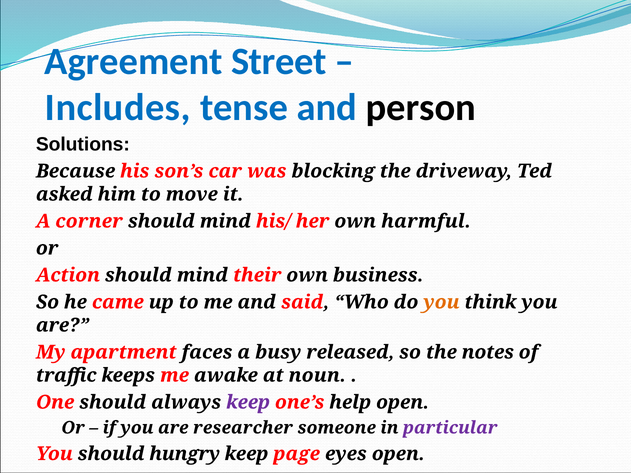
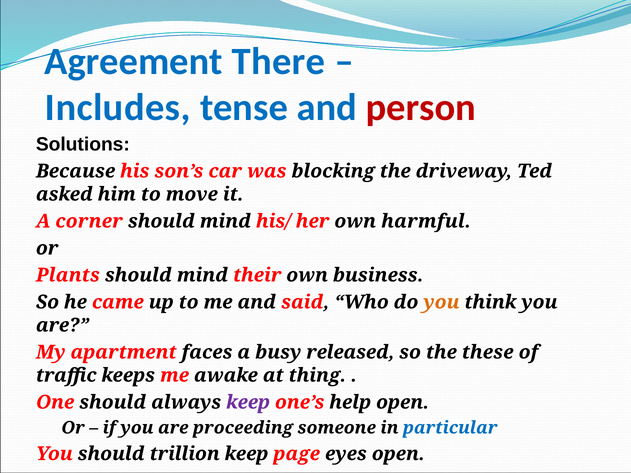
Street: Street -> There (278, 61)
person colour: black -> red (421, 108)
Action: Action -> Plants (68, 275)
notes: notes -> these (488, 352)
noun: noun -> thing (317, 375)
researcher: researcher -> proceeding (243, 428)
particular colour: purple -> blue (450, 428)
hungry: hungry -> trillion (185, 454)
